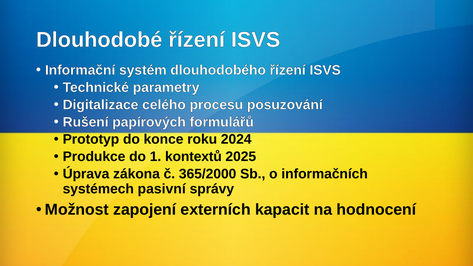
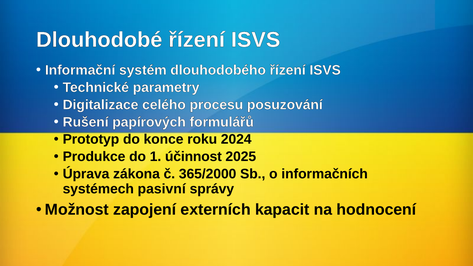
kontextů: kontextů -> účinnost (193, 157)
